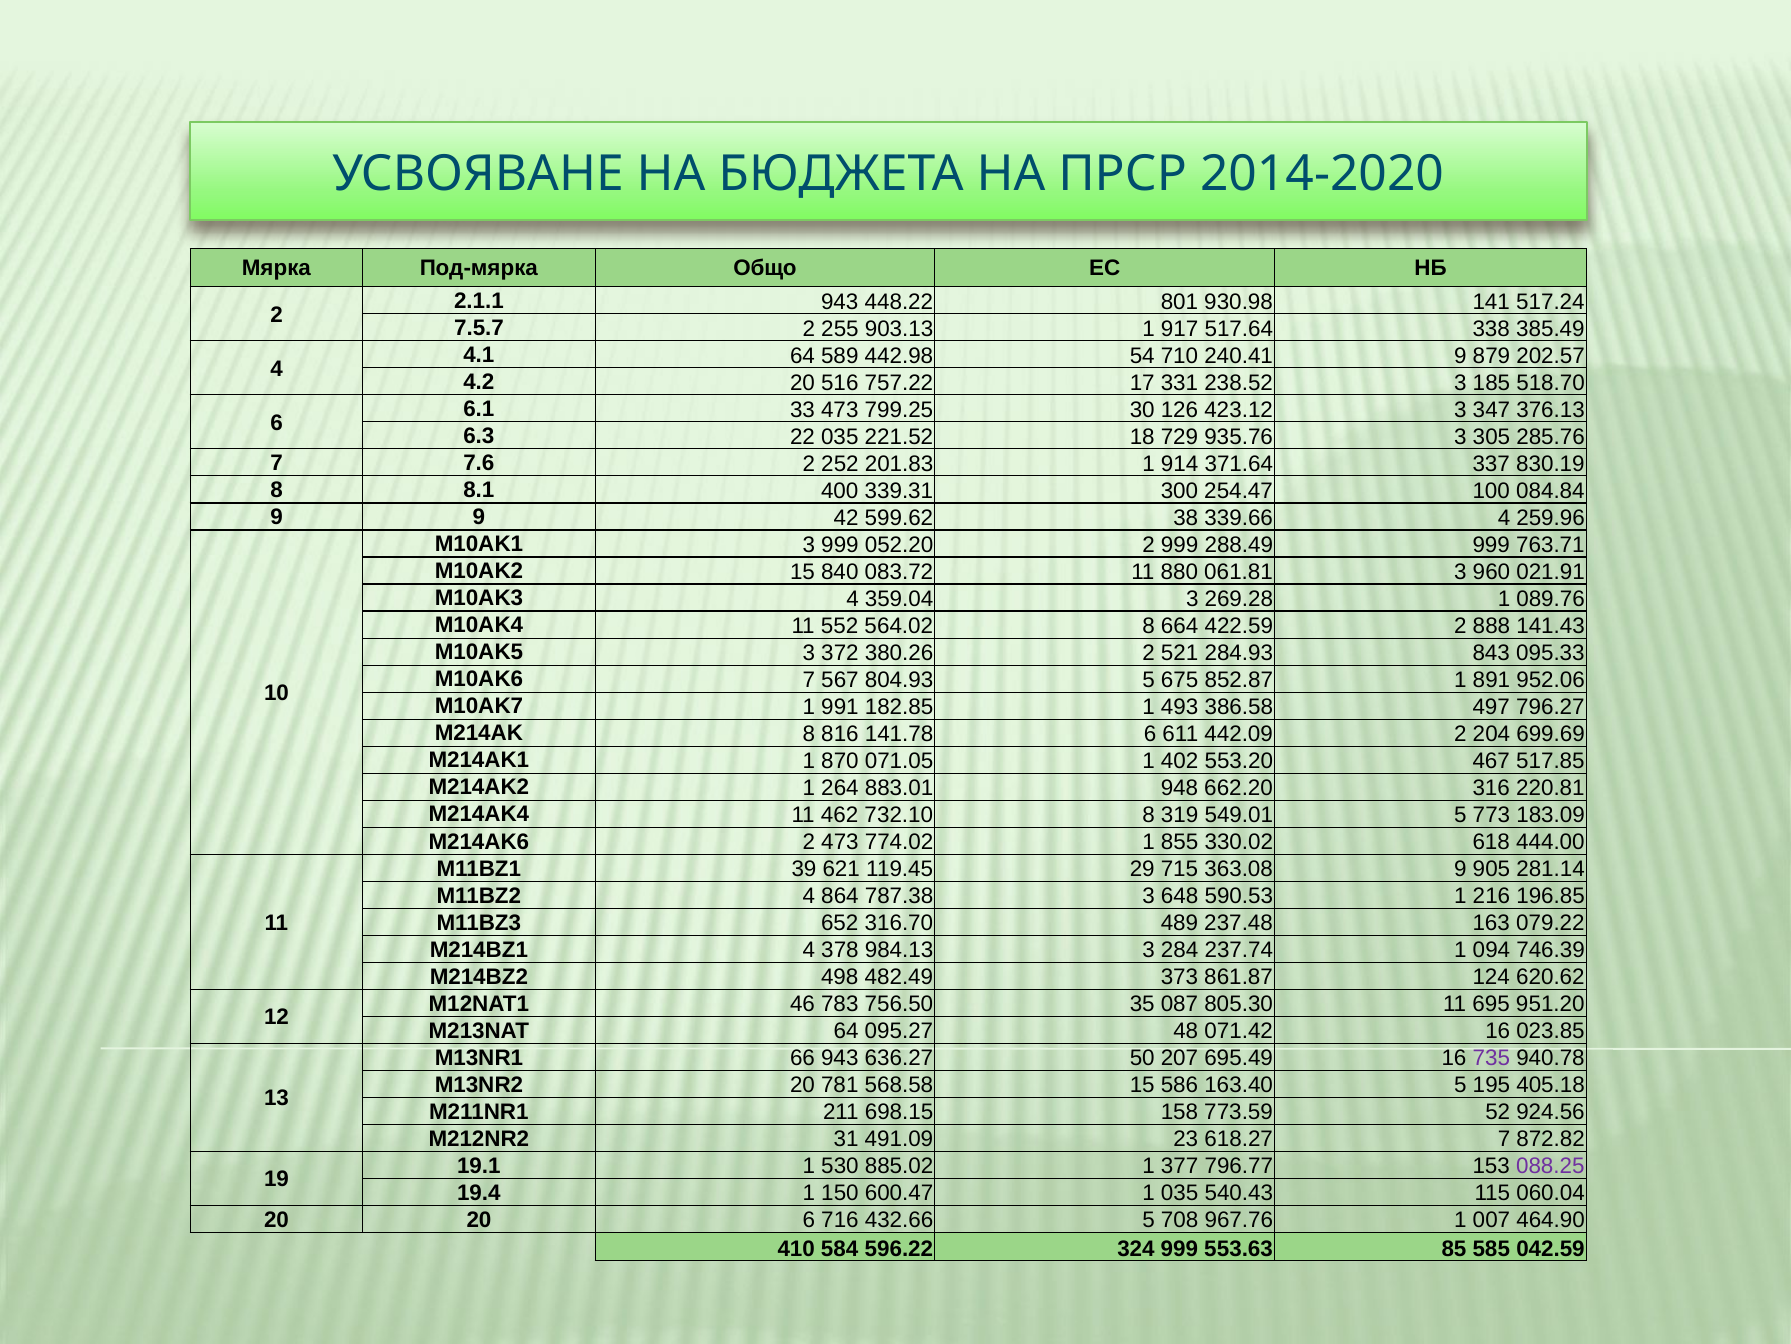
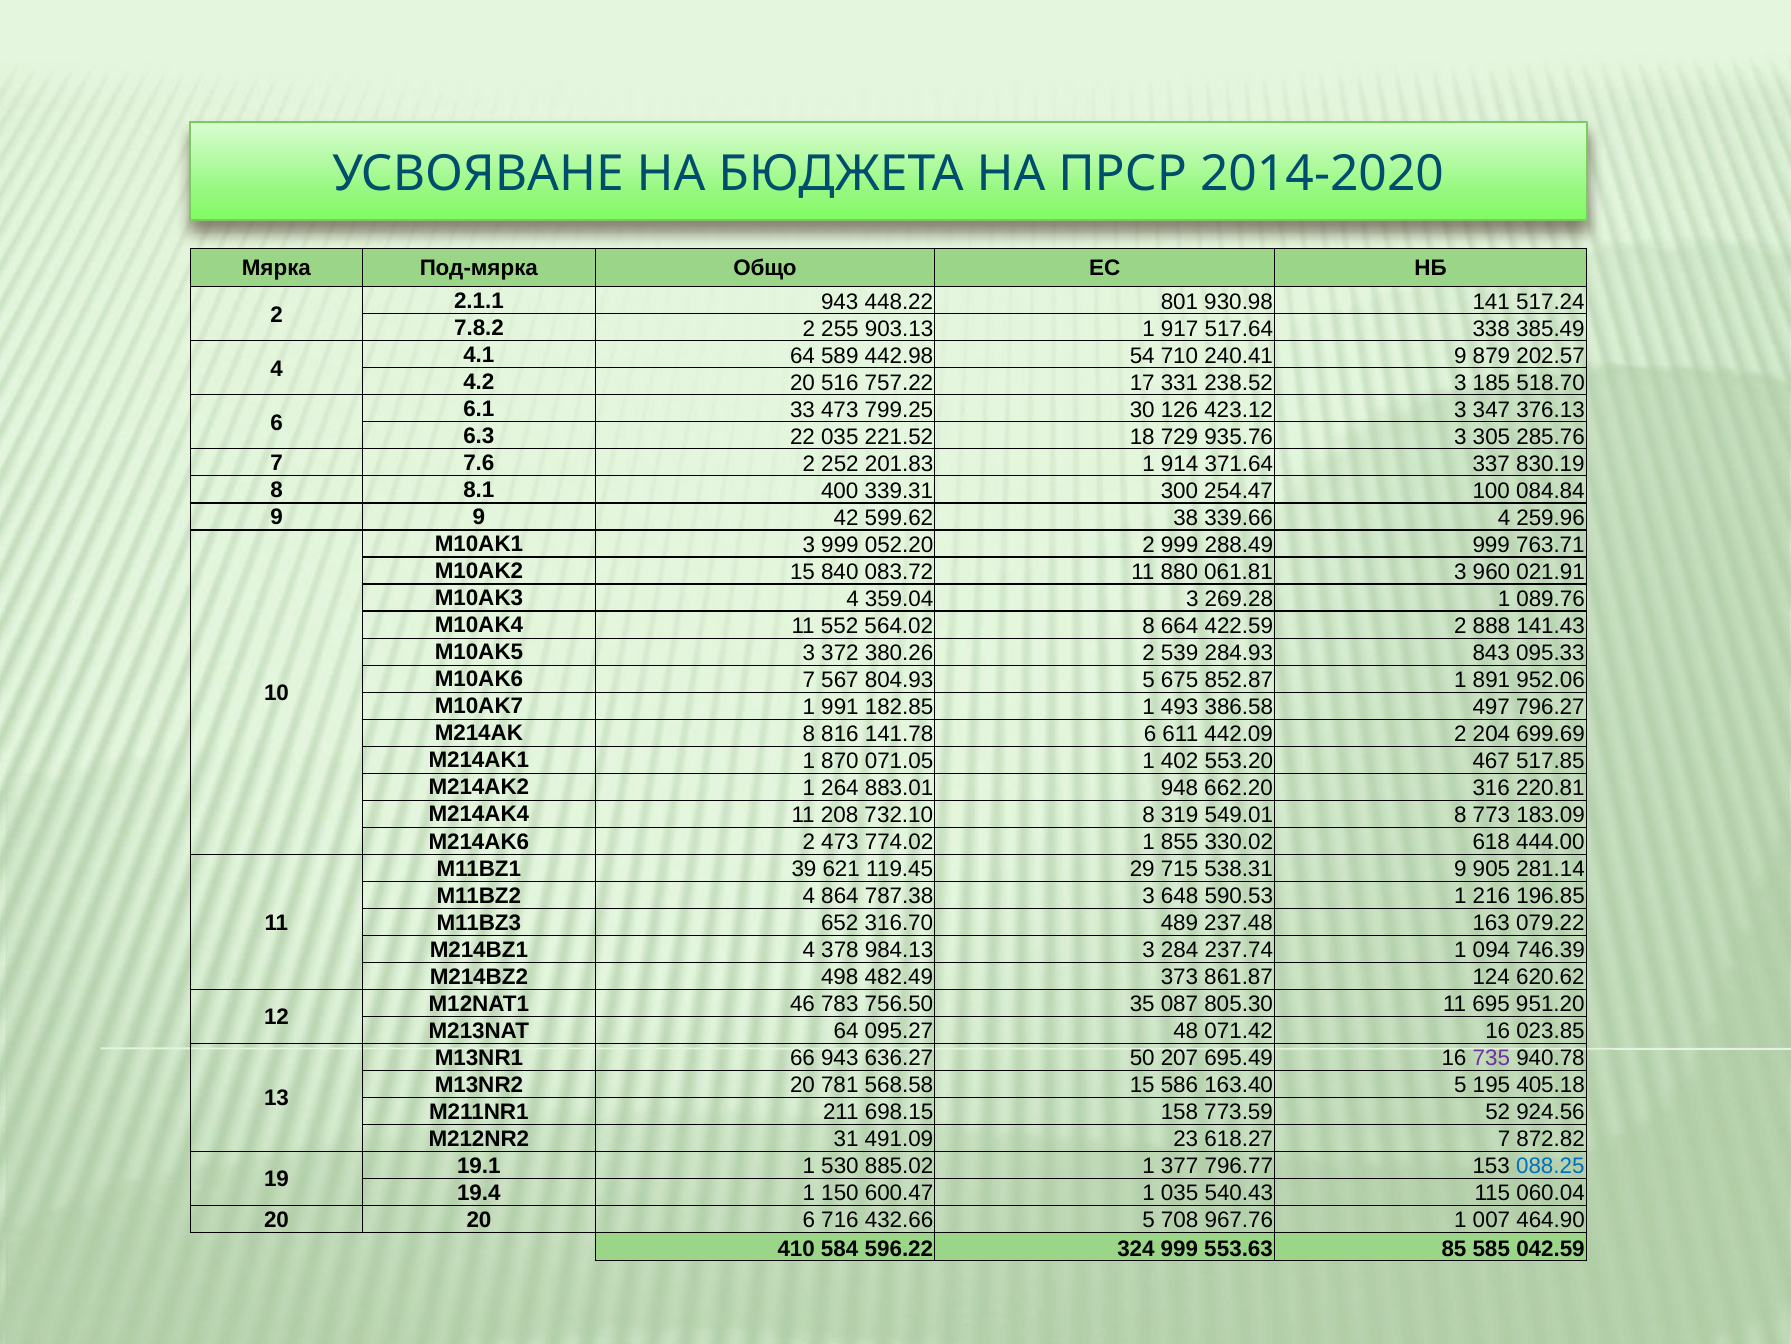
7.5.7: 7.5.7 -> 7.8.2 (479, 328)
521: 521 -> 539 (1180, 653)
462: 462 -> 208 (840, 815)
549.01 5: 5 -> 8 (1460, 815)
363.08: 363.08 -> 538.31 (1239, 869)
088.25 colour: purple -> blue (1550, 1166)
